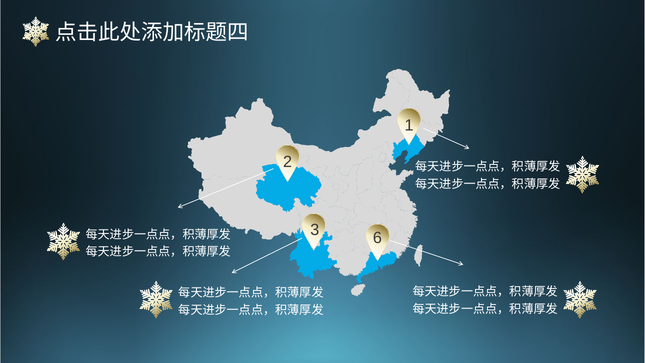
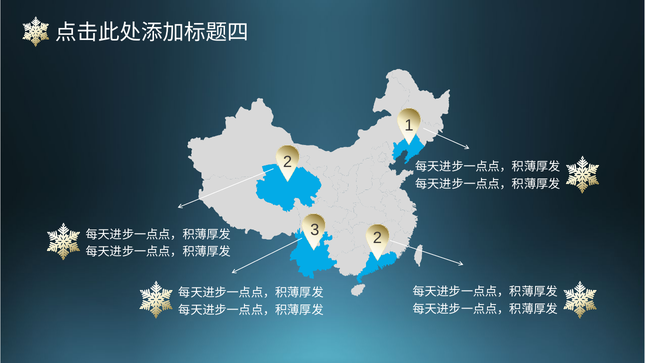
3 6: 6 -> 2 (377, 238)
